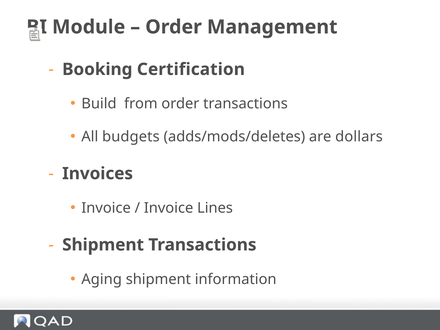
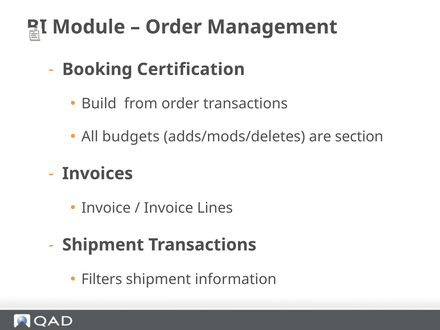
dollars: dollars -> section (359, 137)
Aging: Aging -> Filters (102, 279)
